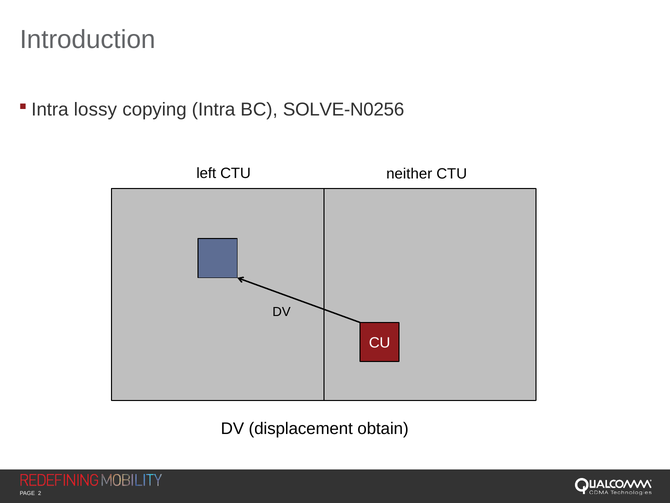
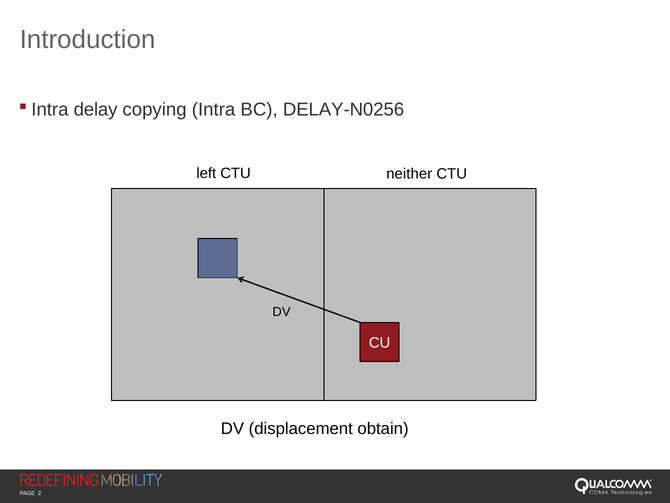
lossy: lossy -> delay (96, 109)
SOLVE-N0256: SOLVE-N0256 -> DELAY-N0256 (344, 109)
